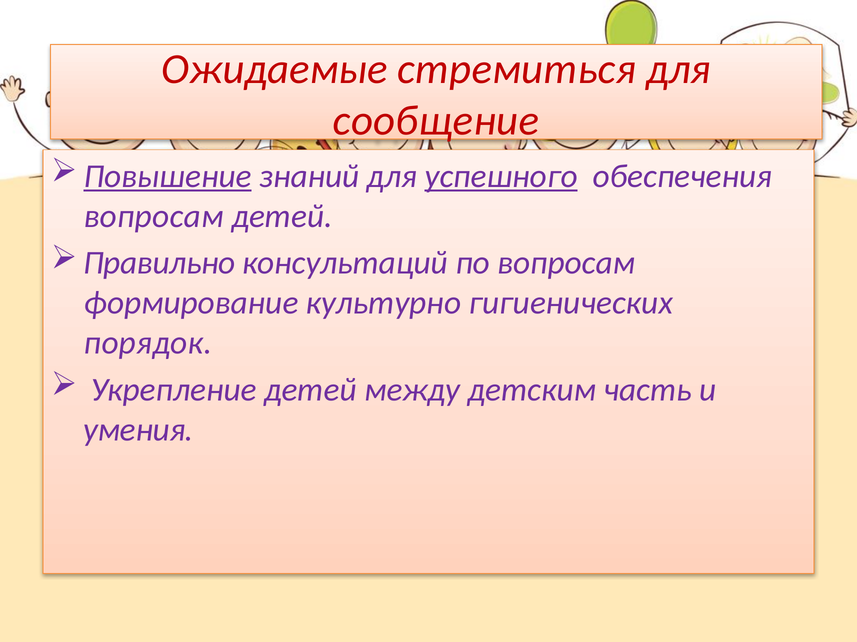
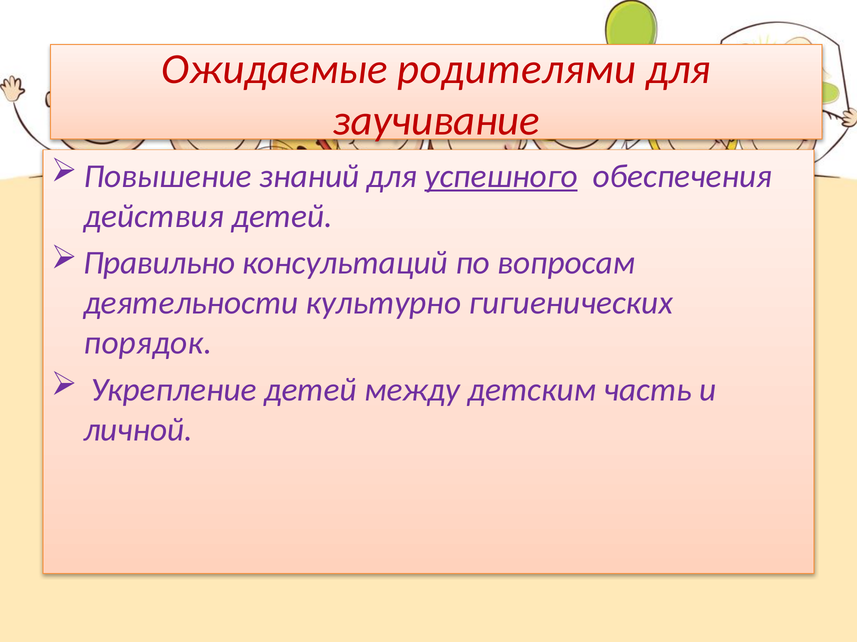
стремиться: стремиться -> родителями (517, 69)
сообщение: сообщение -> заучивание (436, 121)
Повышение underline: present -> none (168, 177)
вопросам: вопросам -> действия (154, 217)
формирование: формирование -> деятельности (191, 303)
умения: умения -> личной (138, 430)
